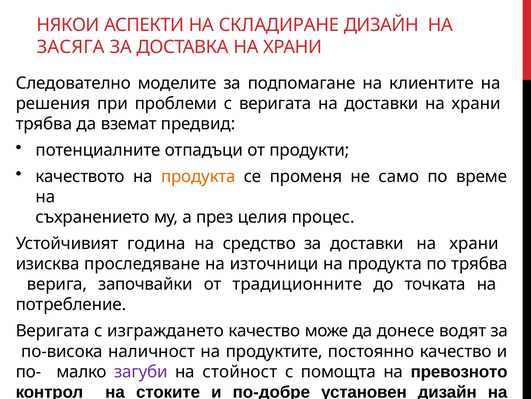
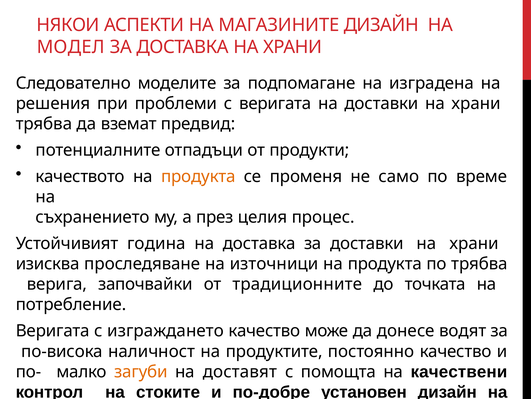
СКЛАДИРАНЕ: СКЛАДИРАНЕ -> МАГАЗИНИТЕ (279, 25)
ЗАСЯГА: ЗАСЯГА -> МОДЕЛ (71, 47)
клиентите: клиентите -> изградена (432, 83)
на средство: средство -> доставка (259, 243)
загуби colour: purple -> orange (141, 371)
стойност: стойност -> доставят (240, 371)
превозното: превозното -> качествени (459, 371)
